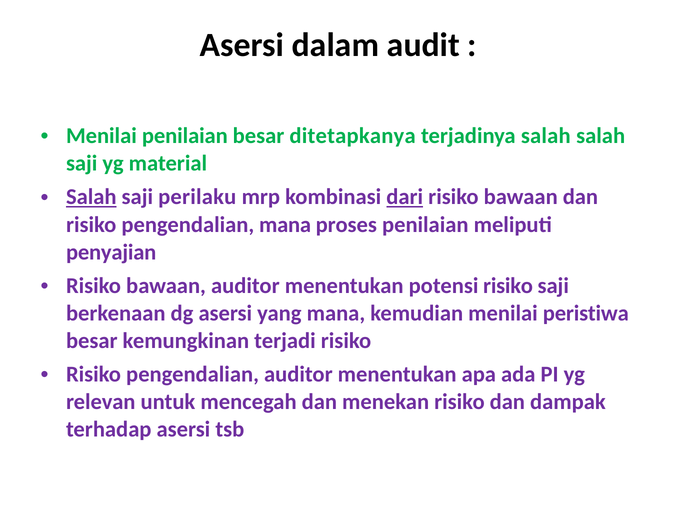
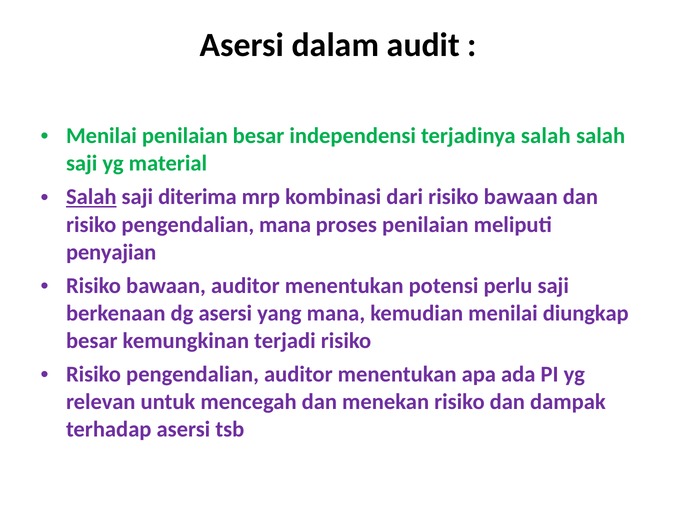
ditetapkanya: ditetapkanya -> independensi (353, 136)
perilaku: perilaku -> diterima (197, 197)
dari underline: present -> none (405, 197)
potensi risiko: risiko -> perlu (508, 286)
peristiwa: peristiwa -> diungkap (586, 313)
